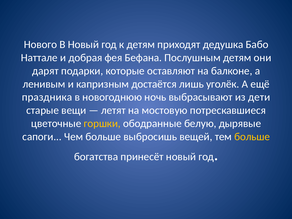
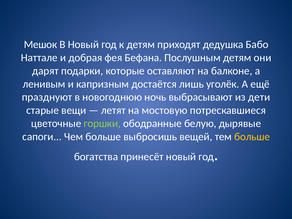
Нового: Нового -> Мешок (40, 45)
праздника: праздника -> празднуют (47, 97)
горшки colour: yellow -> light green (102, 123)
